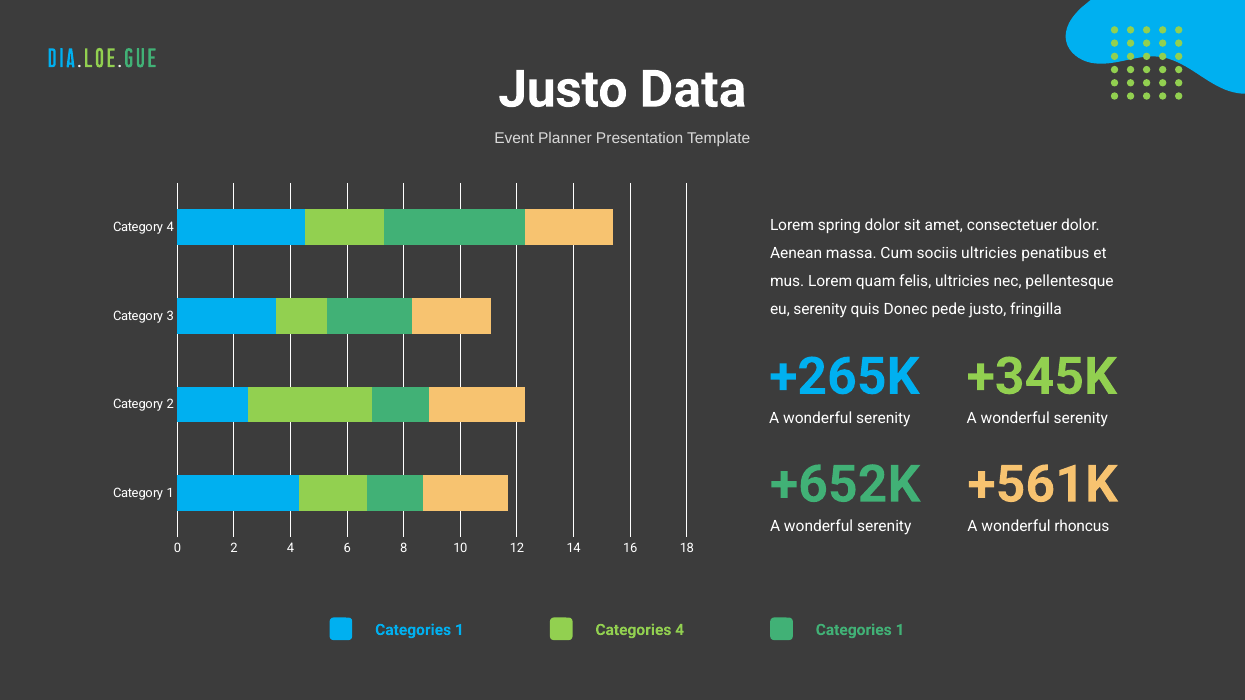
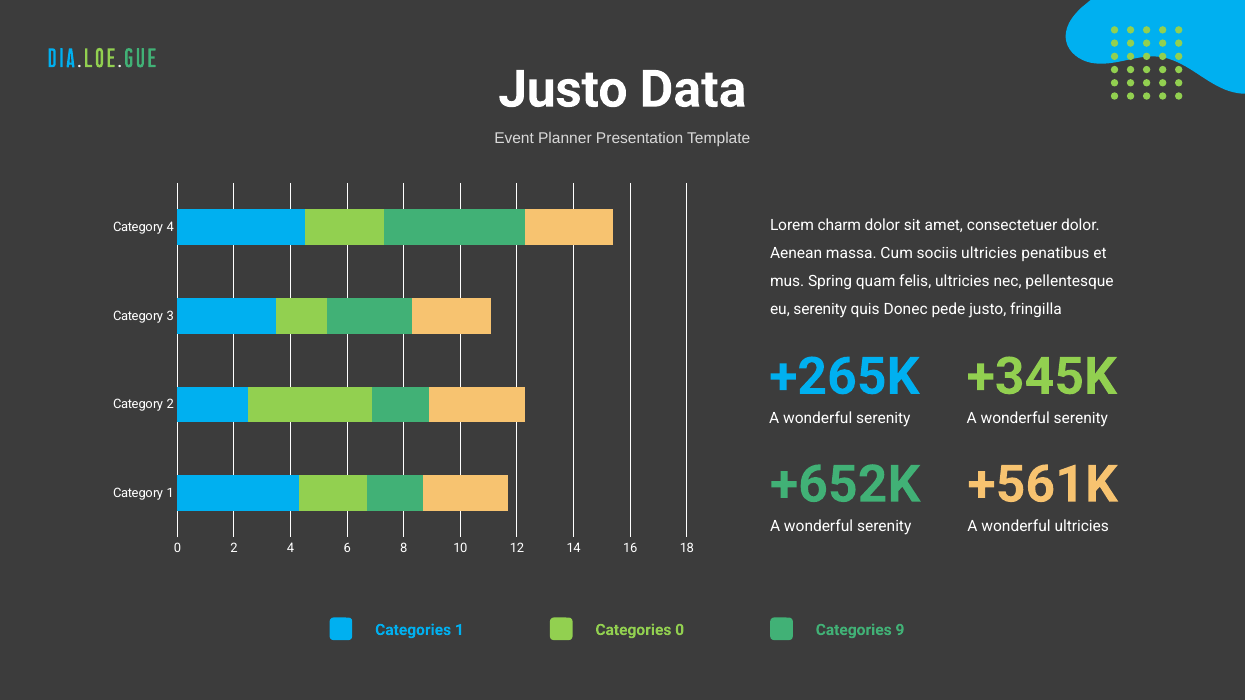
spring: spring -> charm (839, 226)
mus Lorem: Lorem -> Spring (830, 282)
wonderful rhoncus: rhoncus -> ultricies (1082, 526)
Categories 4: 4 -> 0 (680, 630)
1 Categories 1: 1 -> 9 (900, 630)
